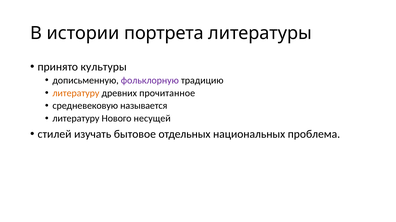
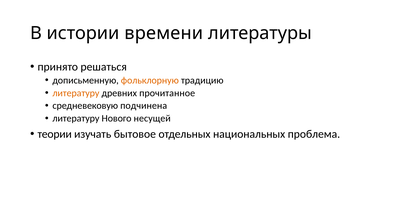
портрета: портрета -> времени (164, 33)
культуры: культуры -> решаться (104, 67)
фольклорную colour: purple -> orange (150, 81)
называется: называется -> подчинена (144, 106)
стилей: стилей -> теории (55, 135)
